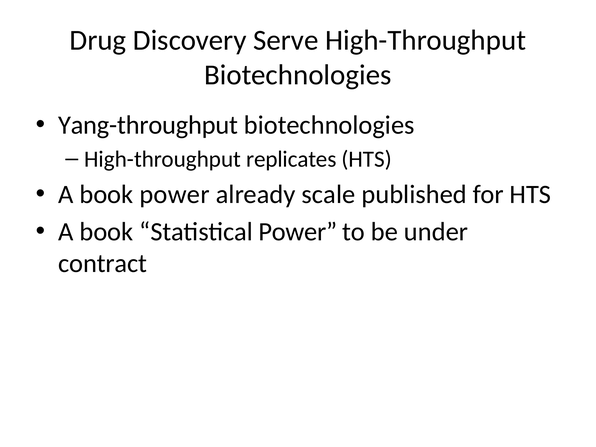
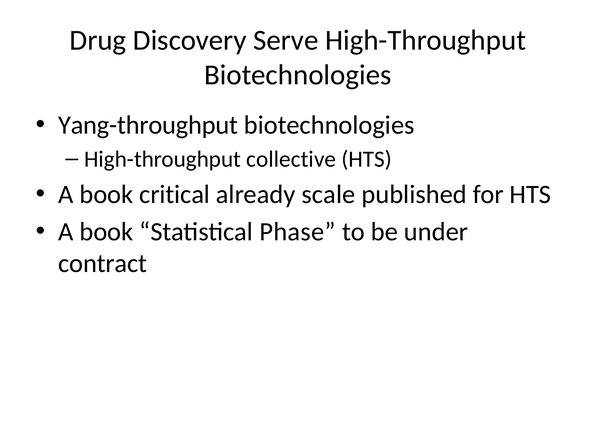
replicates: replicates -> collective (291, 159)
book power: power -> critical (175, 195)
Statistical Power: Power -> Phase (297, 232)
